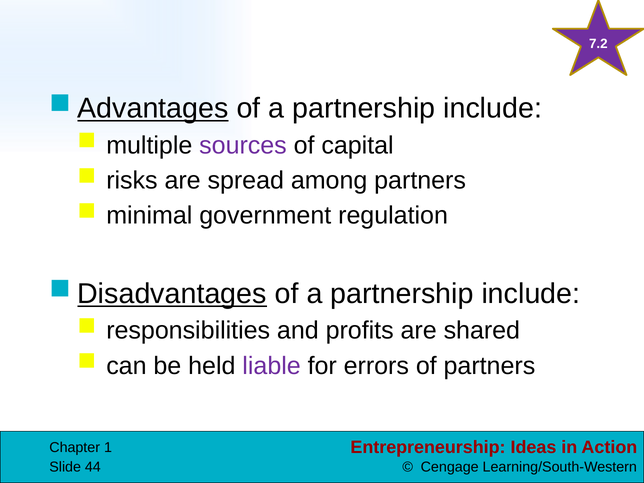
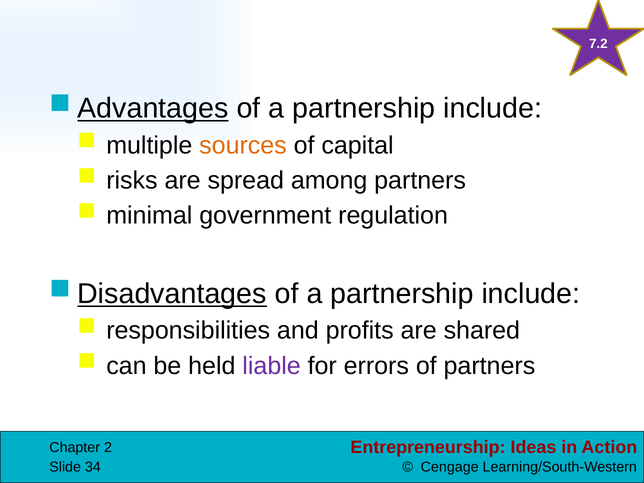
sources colour: purple -> orange (243, 145)
1: 1 -> 2 (108, 448)
44: 44 -> 34 (93, 467)
